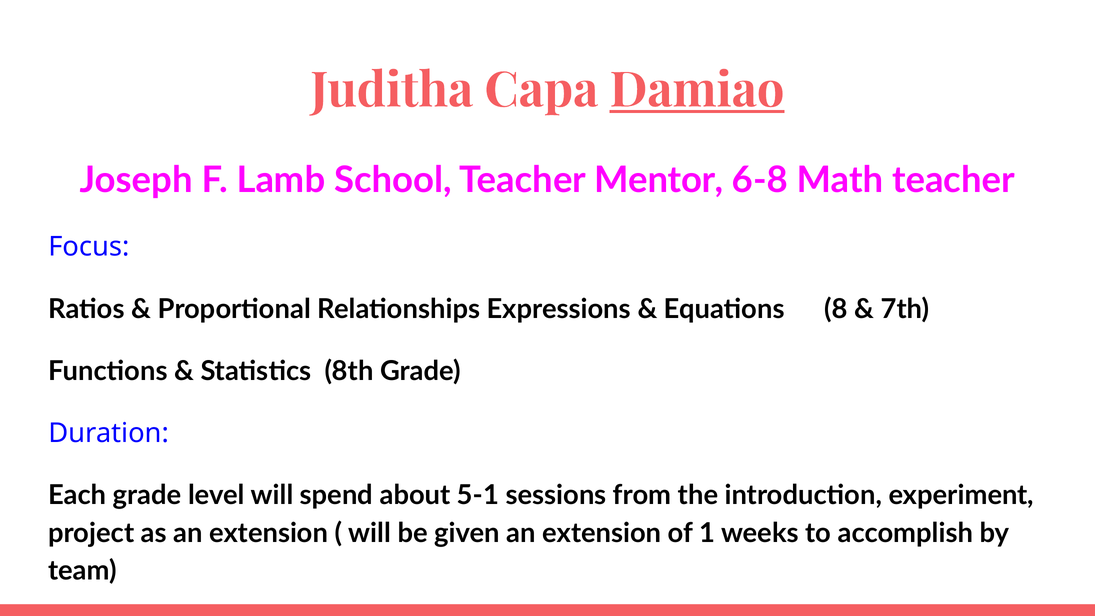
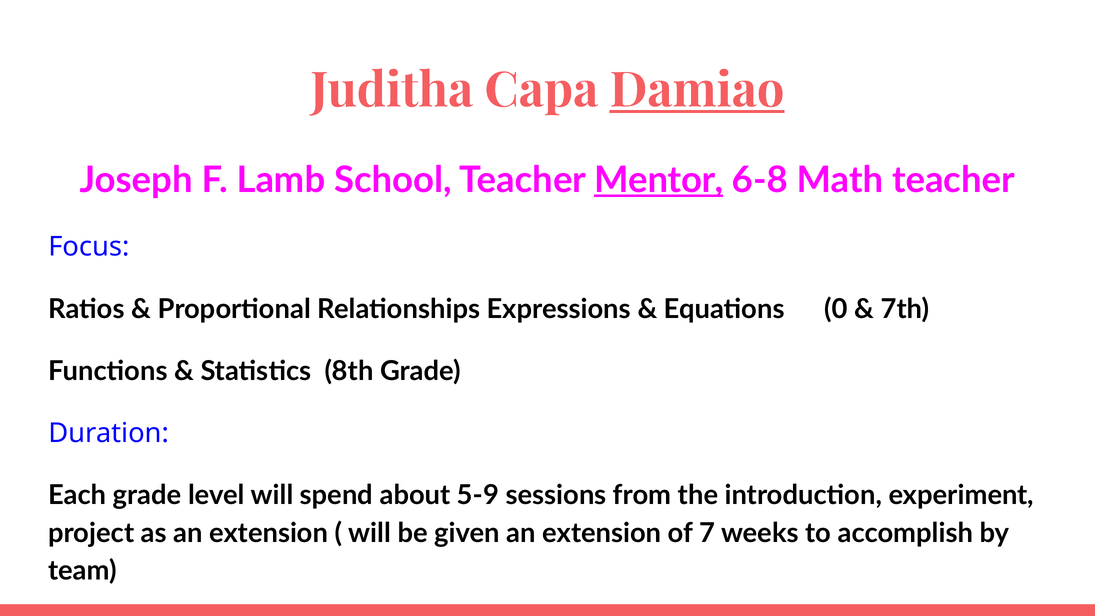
Mentor underline: none -> present (659, 180)
8: 8 -> 0 (836, 309)
5-1: 5-1 -> 5-9 (478, 495)
1: 1 -> 7 (707, 533)
